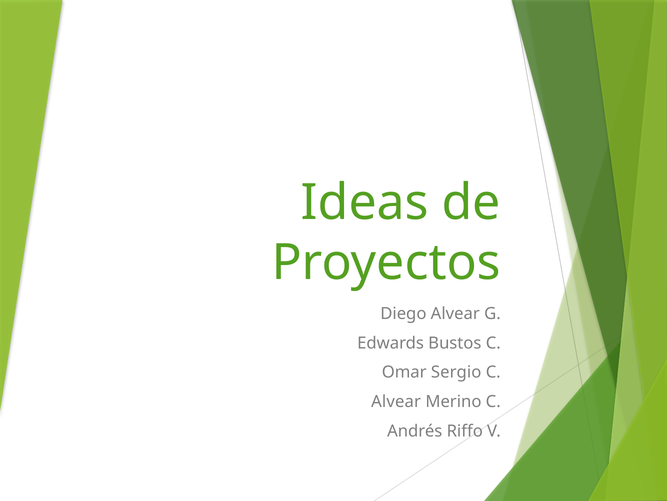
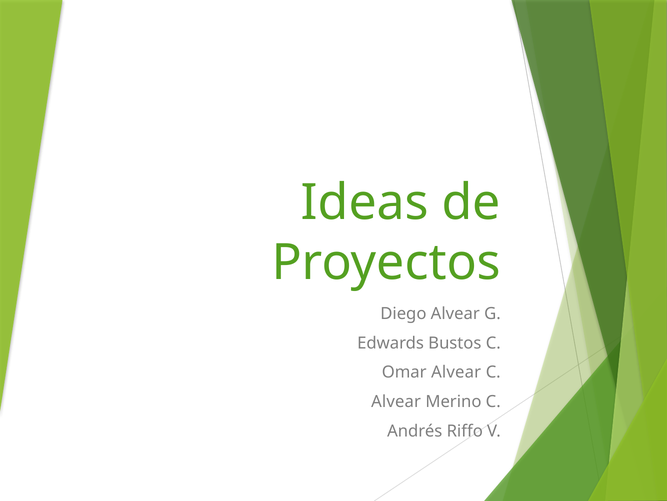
Omar Sergio: Sergio -> Alvear (456, 372)
